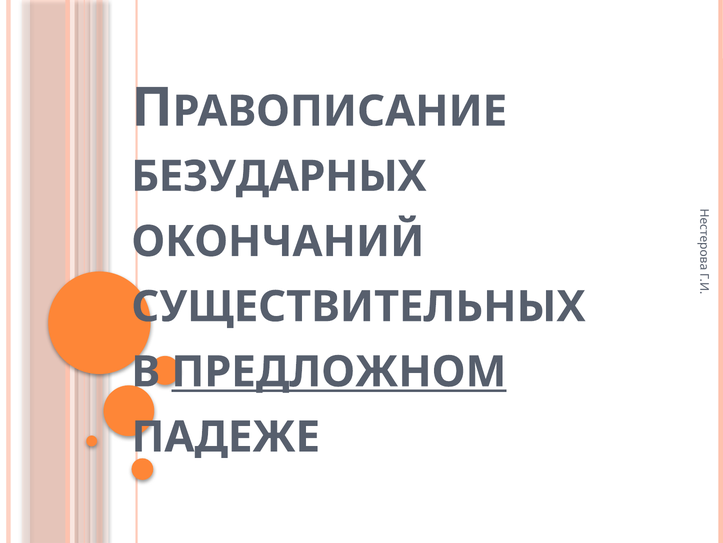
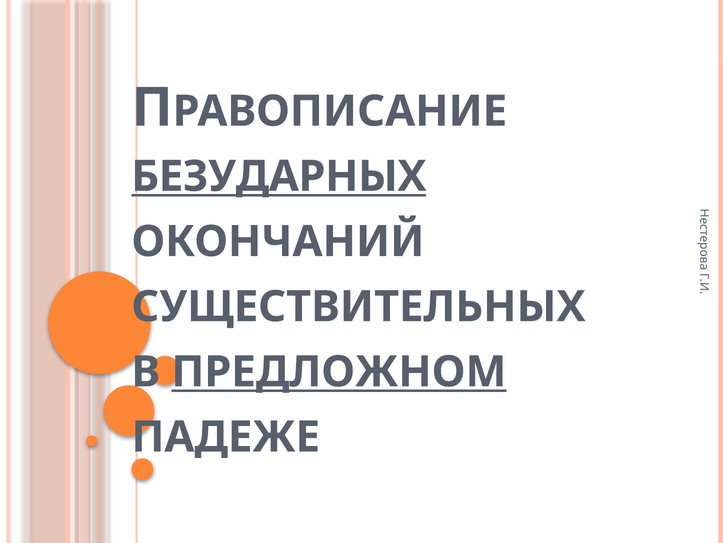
БЕЗУДАРНЫХ underline: none -> present (279, 176)
